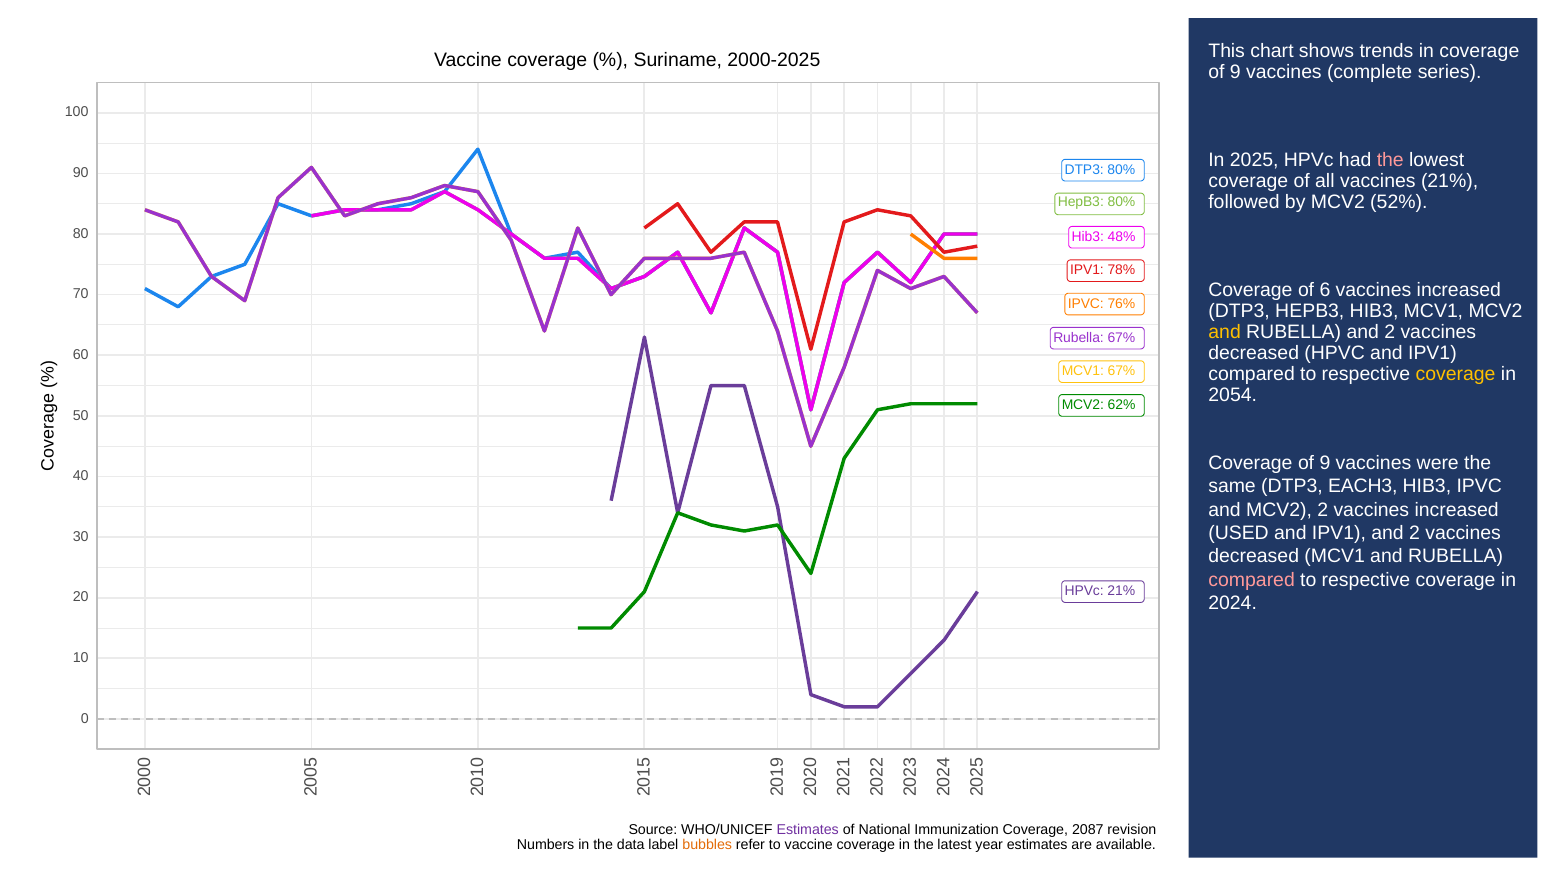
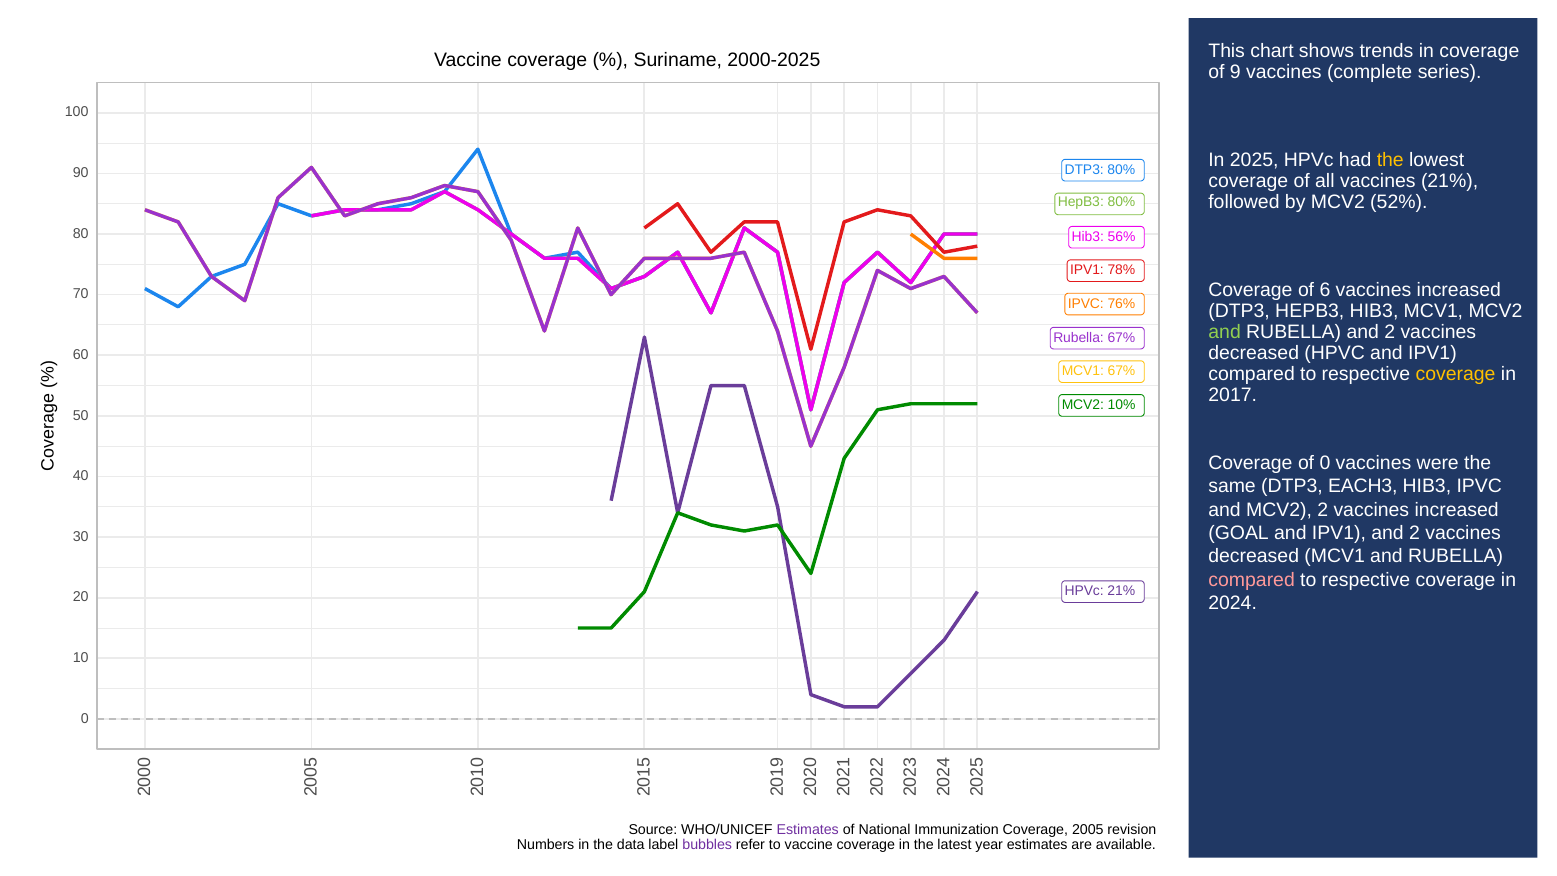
the colour: pink -> yellow (1390, 160)
48%: 48% -> 56% (1122, 236)
and colour: yellow -> light green (1225, 332)
2054: 2054 -> 2017 (1233, 395)
62%: 62% -> 10% (1122, 405)
9: 9 -> 0 (1325, 463)
USED: USED -> GOAL (1239, 533)
2087: 2087 -> 2005 (1088, 830)
bubbles colour: orange -> purple (707, 845)
